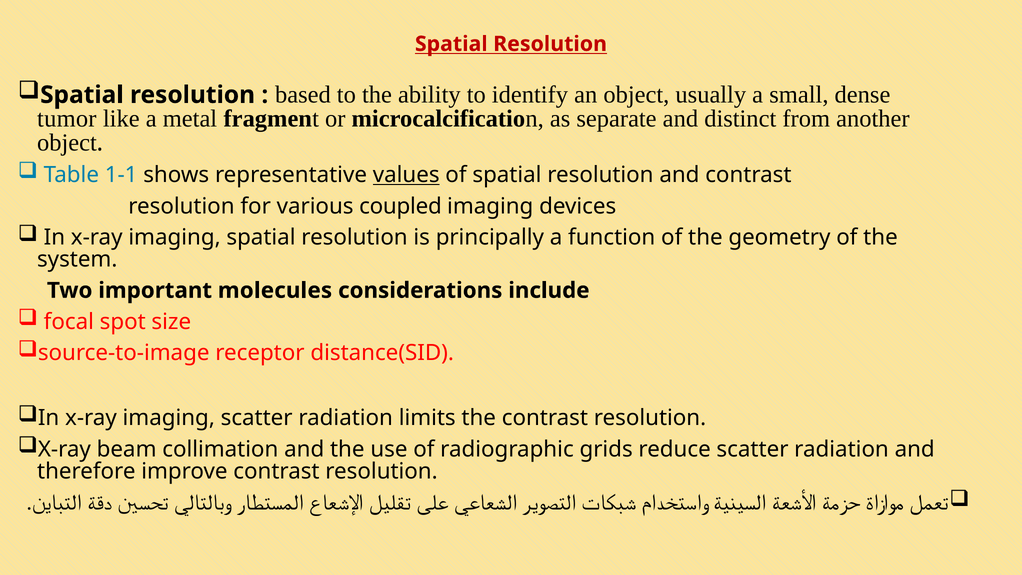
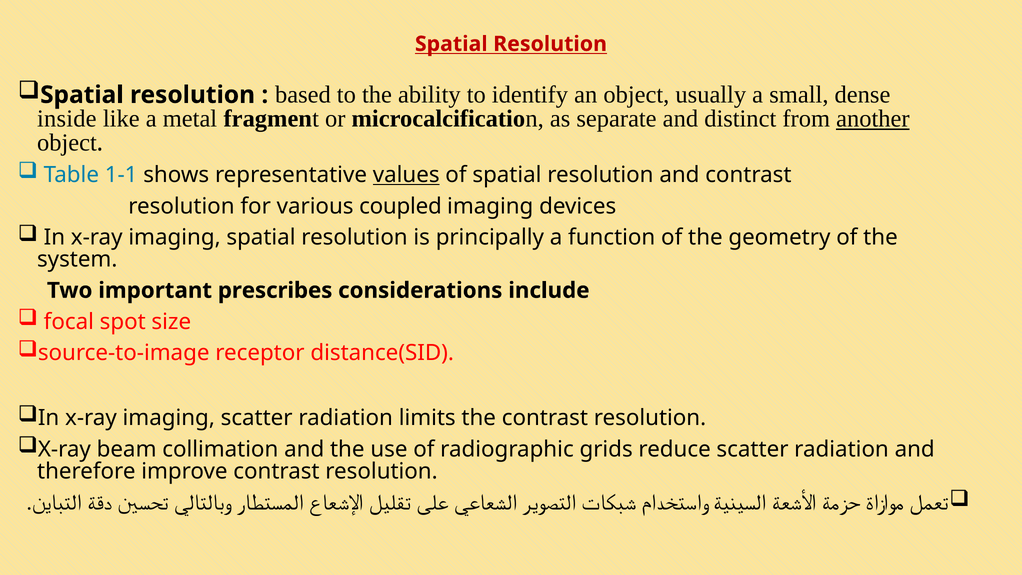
tumor: tumor -> inside (67, 119)
another underline: none -> present (873, 119)
molecules: molecules -> prescribes (275, 290)
